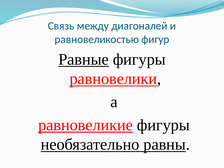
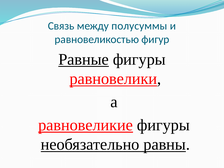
диагоналей: диагоналей -> полусуммы (139, 26)
